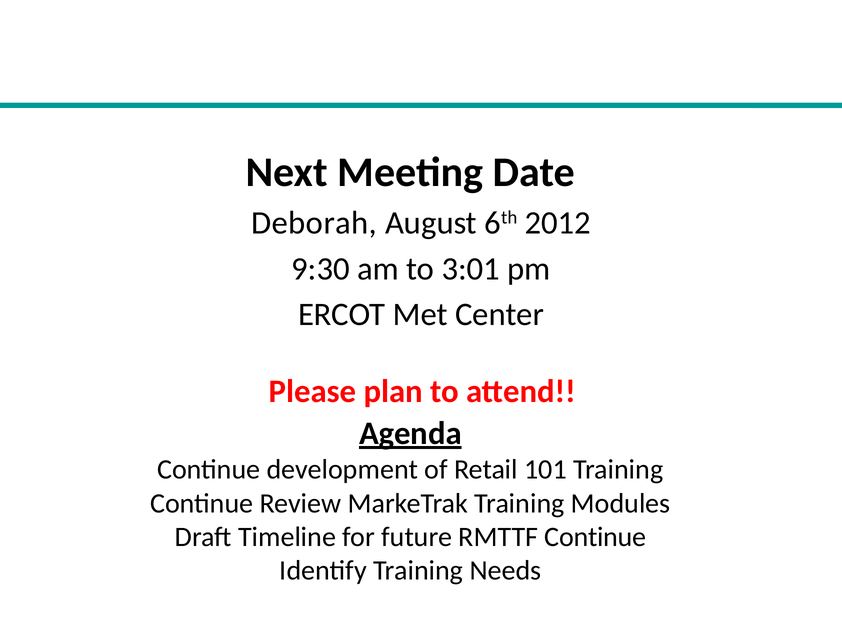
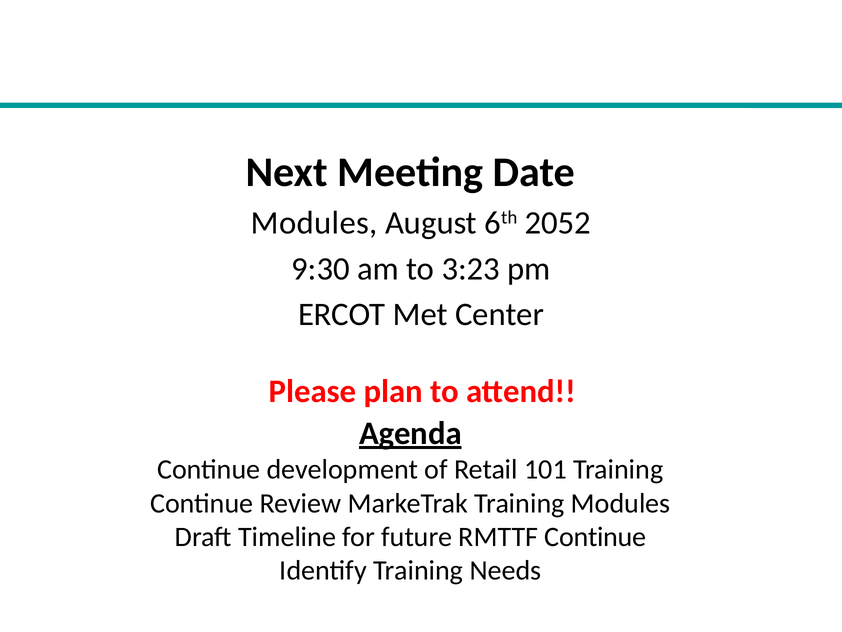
Deborah: Deborah -> Modules (314, 223)
2012: 2012 -> 2052 (558, 223)
3:01: 3:01 -> 3:23 (471, 269)
